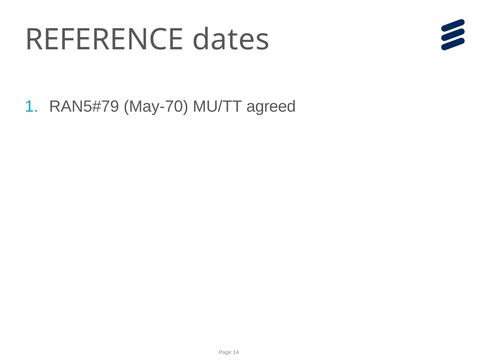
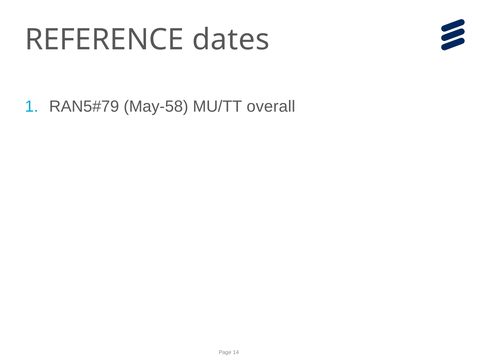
May-70: May-70 -> May-58 (156, 106)
agreed: agreed -> overall (271, 106)
